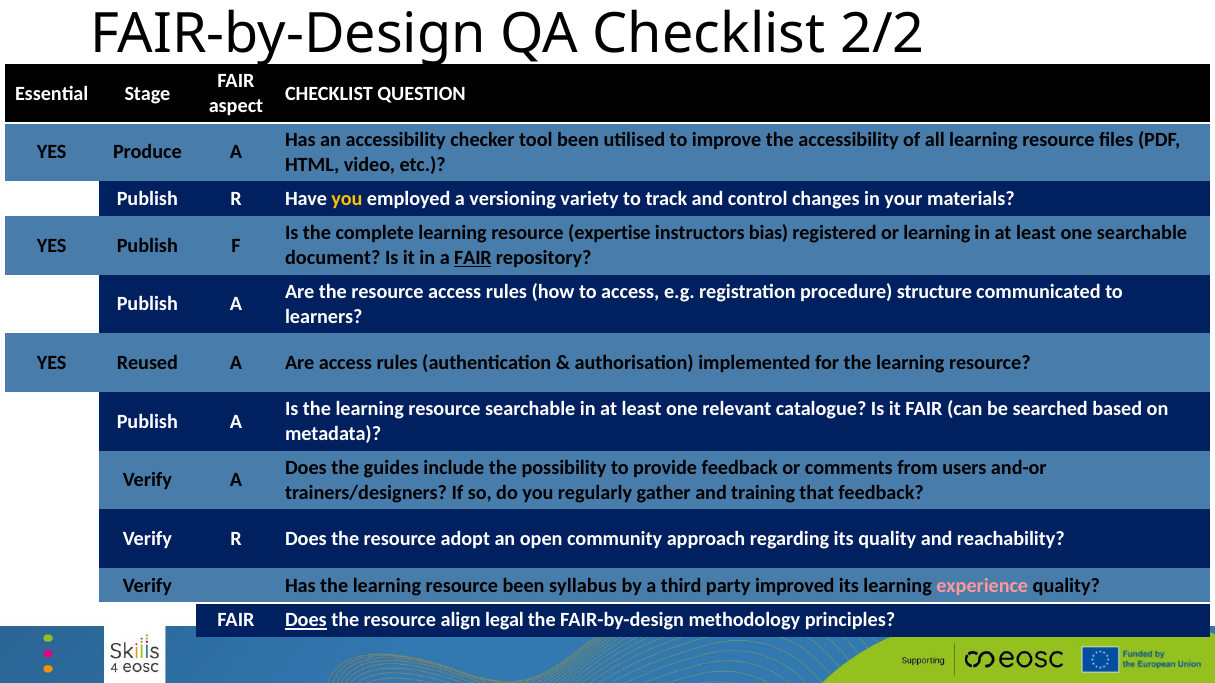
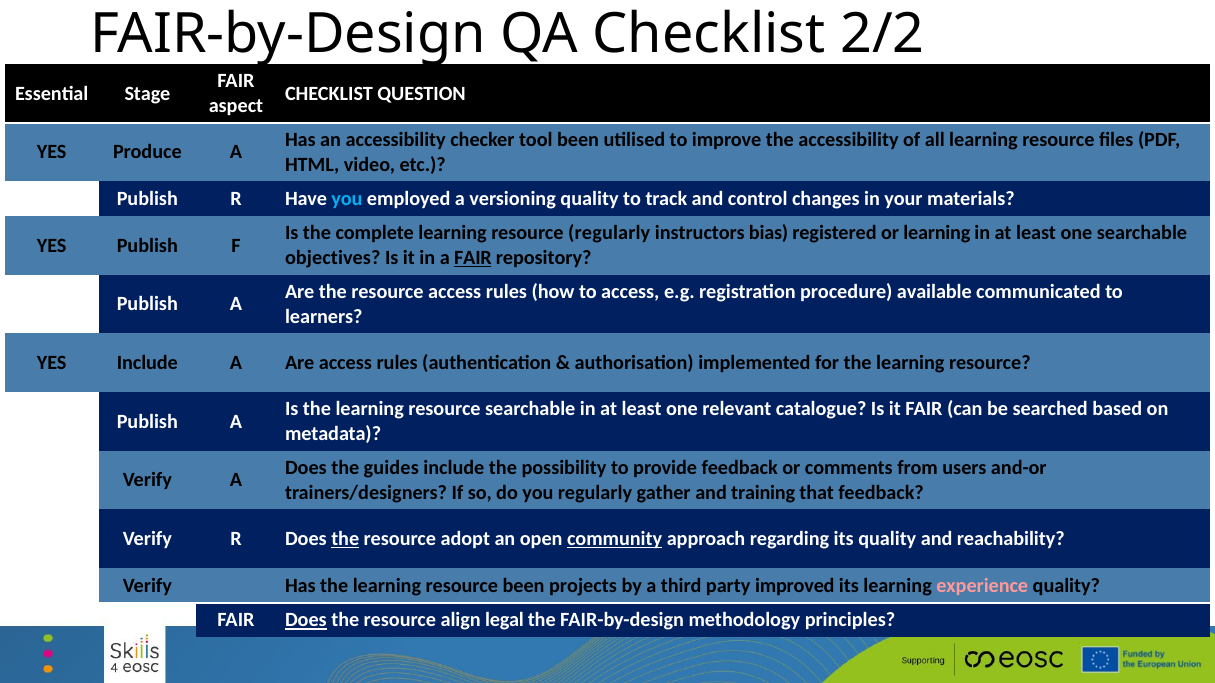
you colour: yellow -> light blue (347, 199)
versioning variety: variety -> quality (590, 199)
resource expertise: expertise -> regularly (609, 233)
document: document -> objectives (333, 258)
structure: structure -> available (934, 292)
YES Reused: Reused -> Include (147, 363)
the underline: none -> present (345, 539)
community underline: none -> present (615, 539)
syllabus: syllabus -> projects (583, 586)
